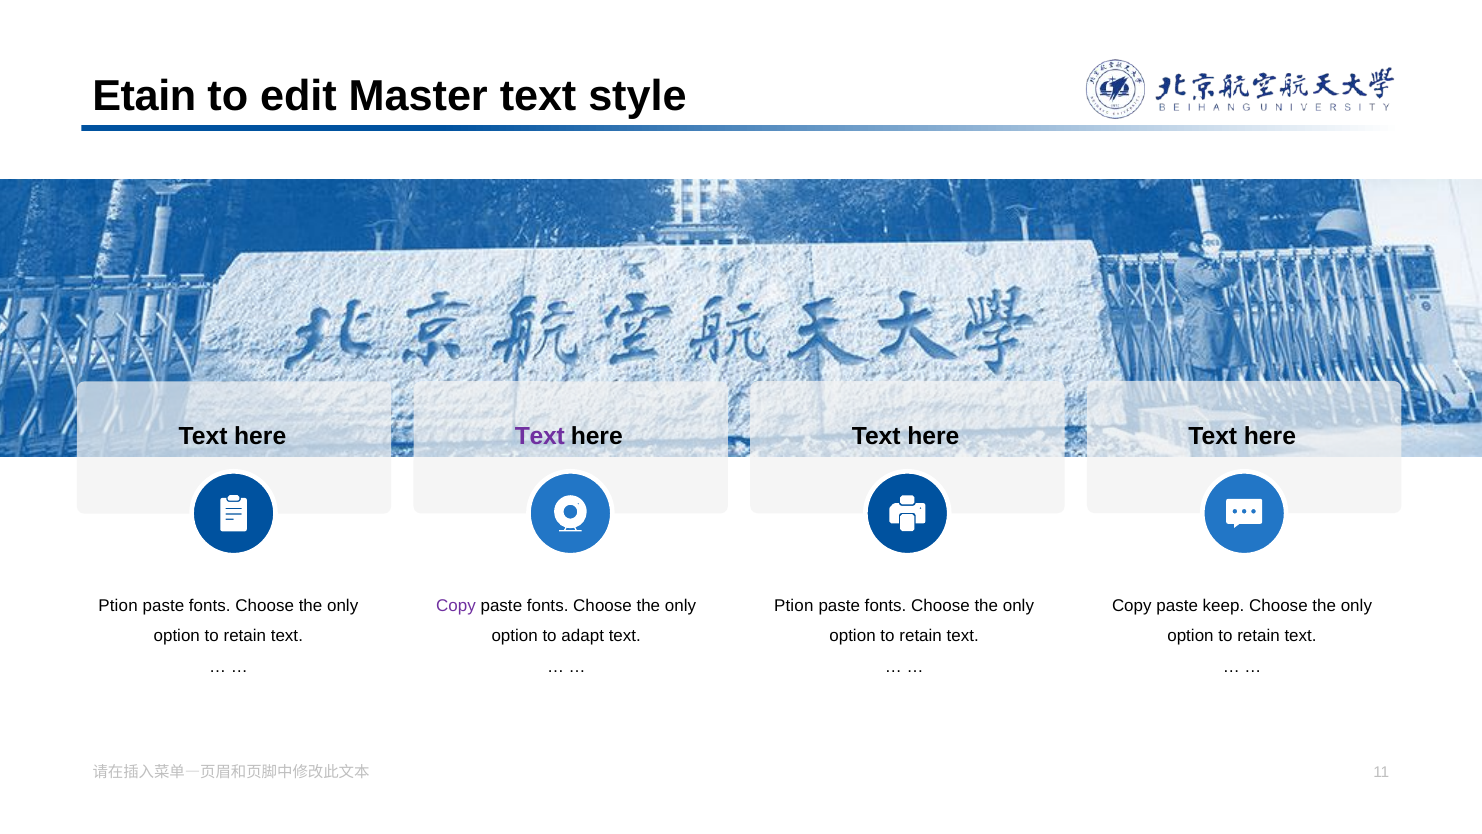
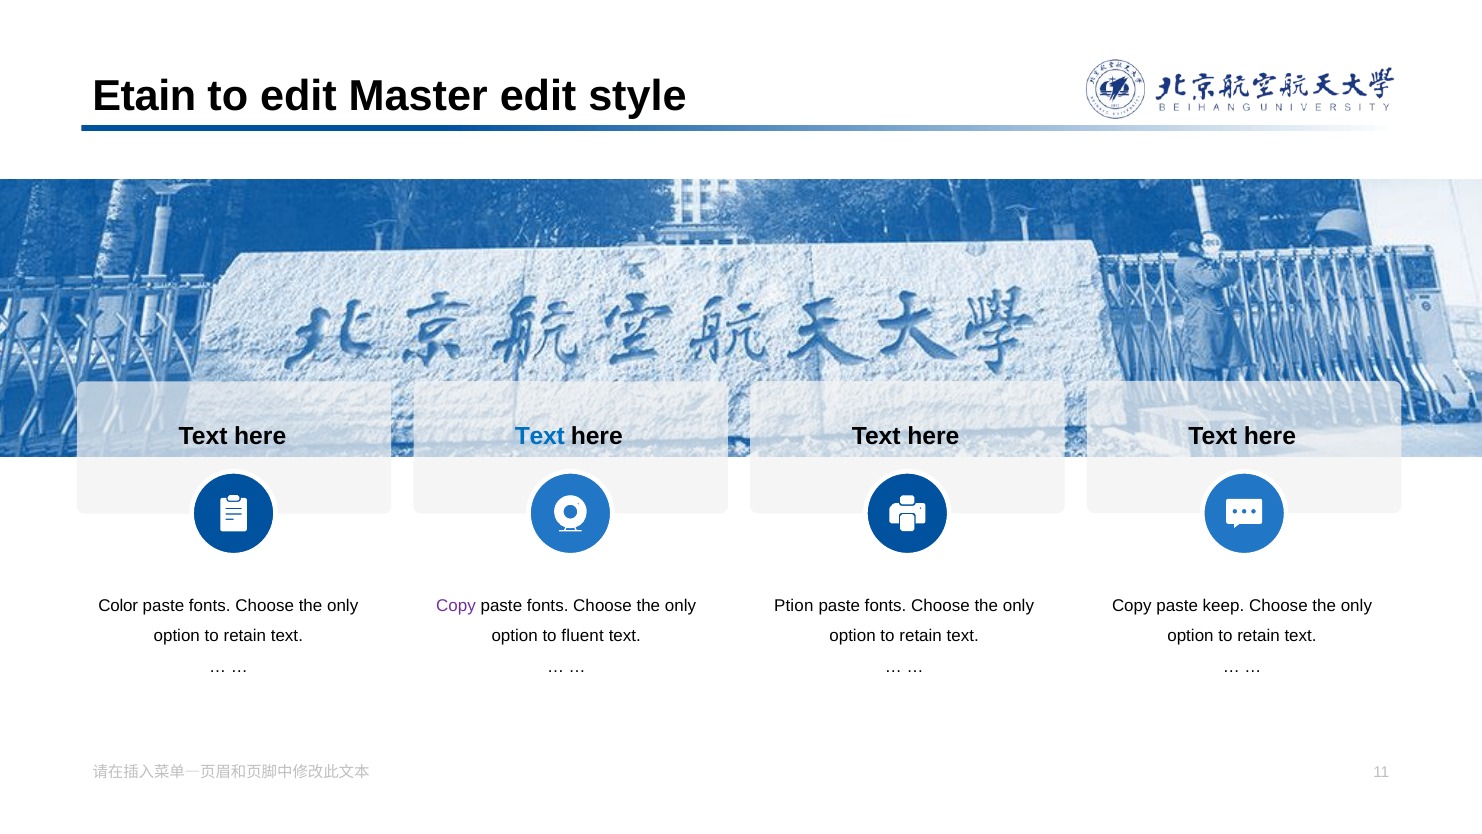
Master text: text -> edit (538, 96)
Text colour: purple -> blue (540, 437)
Ption: Ption -> Color (118, 605)
adapt: adapt -> fluent (583, 636)
